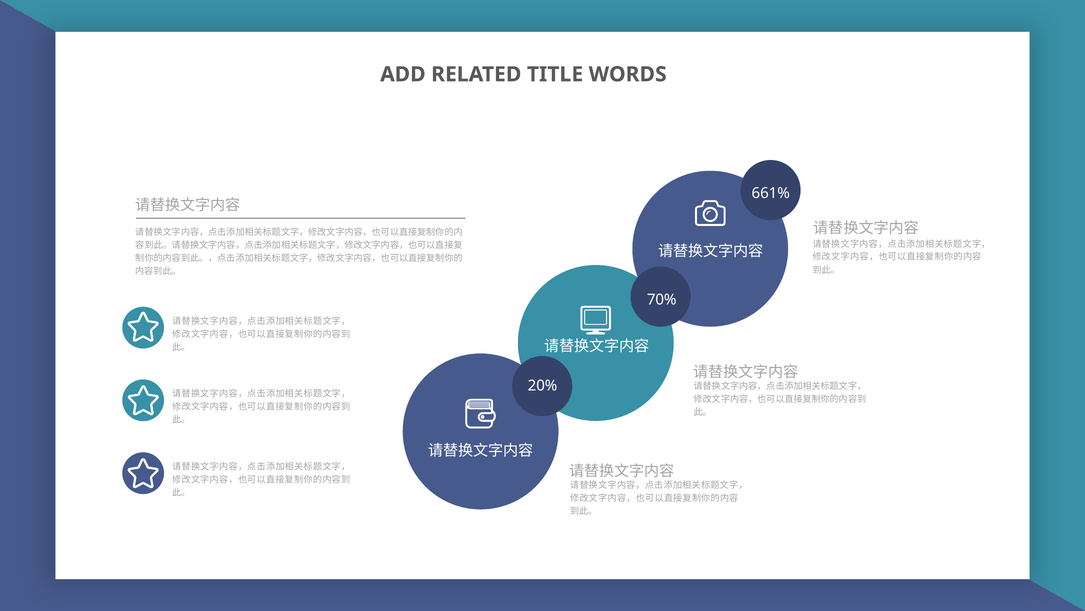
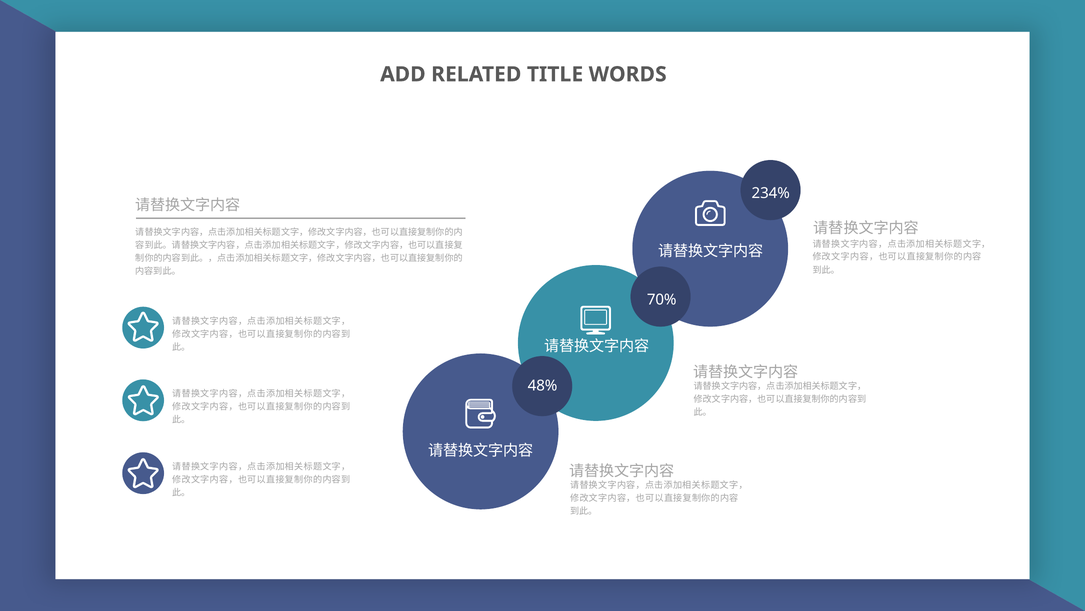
661%: 661% -> 234% (771, 193)
20%: 20% -> 48% (543, 385)
